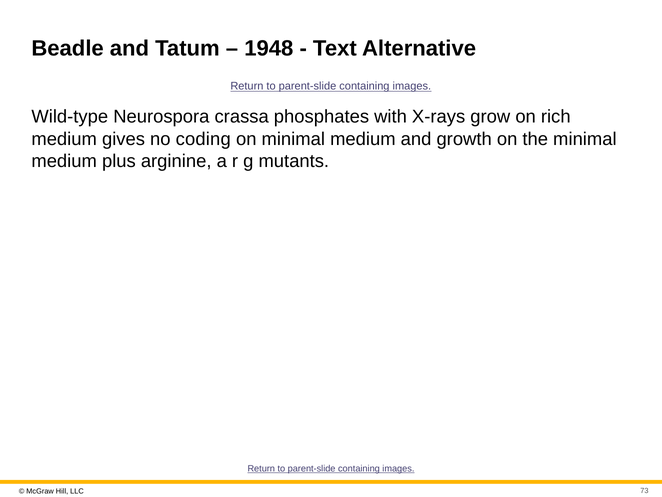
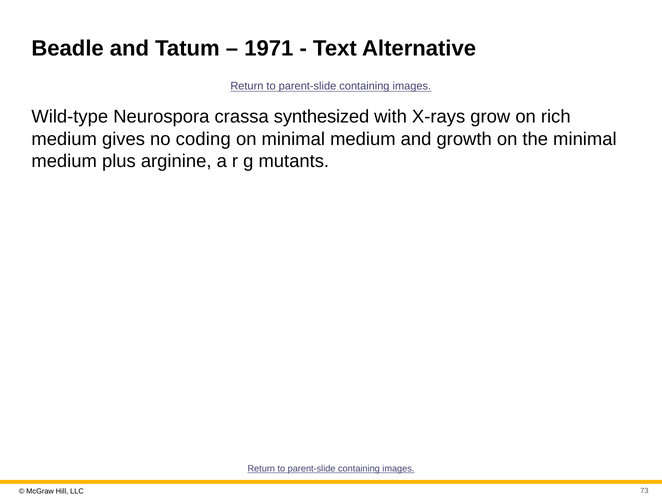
1948: 1948 -> 1971 (269, 48)
phosphates: phosphates -> synthesized (322, 117)
